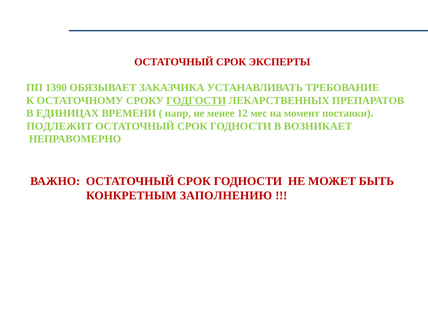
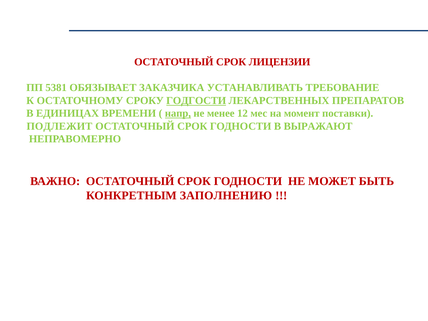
ЭКСПЕРТЫ: ЭКСПЕРТЫ -> ЛИЦЕНЗИИ (280, 62)
1390: 1390 -> 5381 (56, 88)
напр underline: none -> present (178, 113)
ВОЗНИКАЕТ: ВОЗНИКАЕТ -> ВЫРАЖАЮТ (318, 126)
